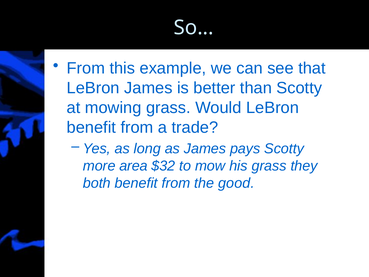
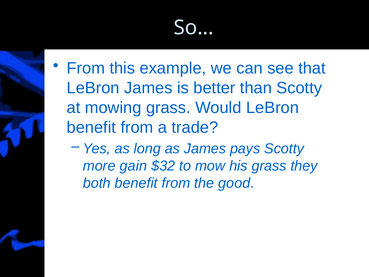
area: area -> gain (133, 166)
